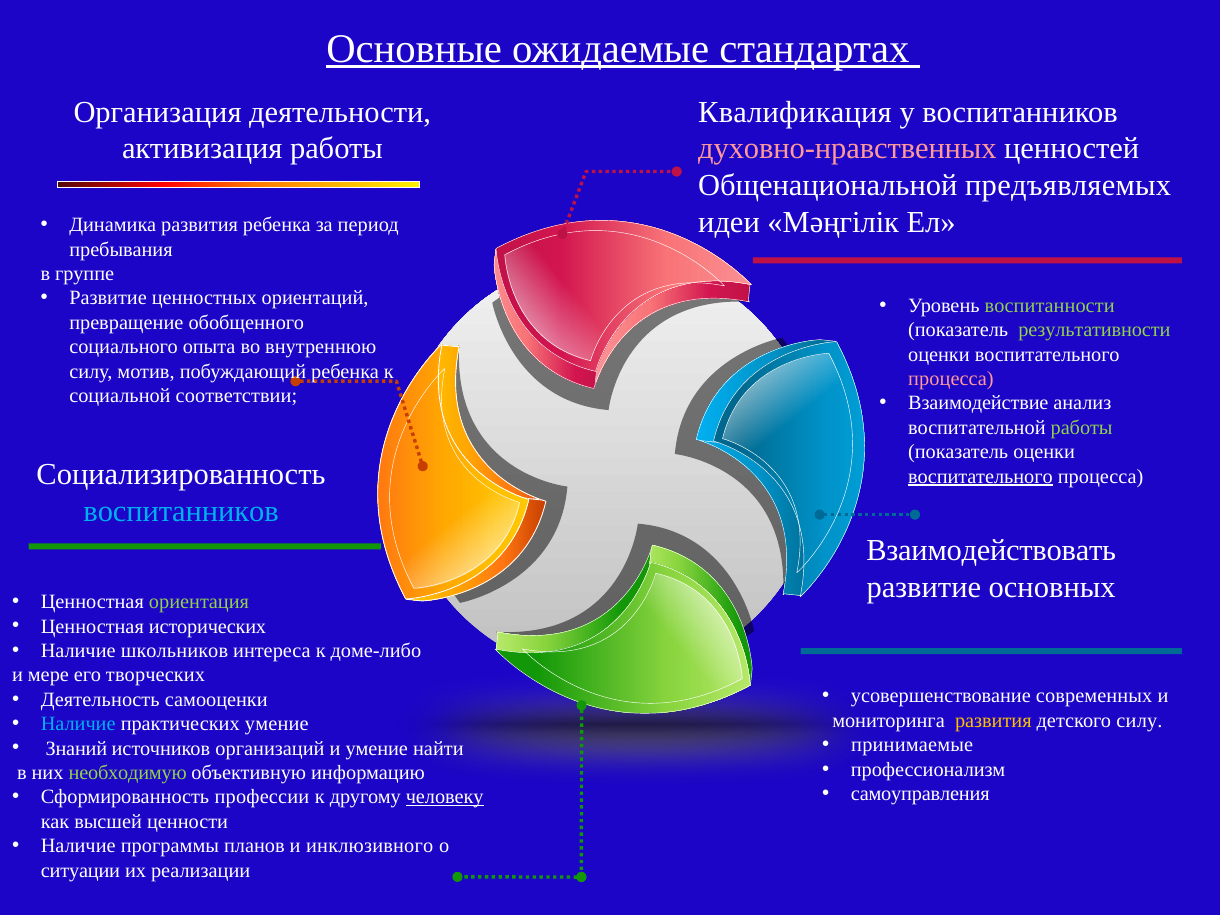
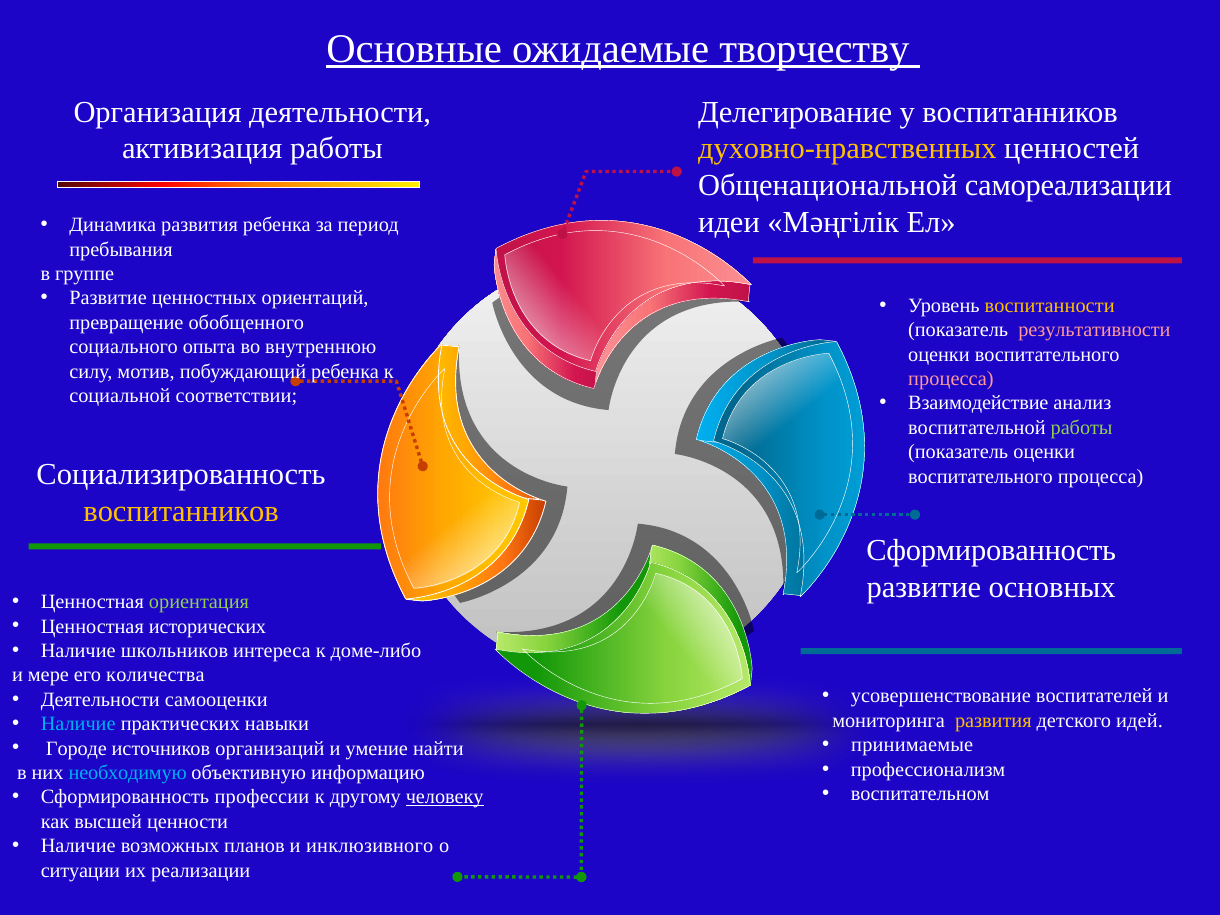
стандартах: стандартах -> творчеству (814, 49)
Квалификация: Квалификация -> Делегирование (795, 112)
духовно-нравственных colour: pink -> yellow (847, 149)
предъявляемых: предъявляемых -> самореализации (1068, 185)
воспитанности colour: light green -> yellow (1050, 305)
результативности colour: light green -> pink (1094, 330)
воспитательного underline: present -> none (980, 476)
воспитанников colour: light blue -> yellow (181, 511)
Взаимодействовать: Взаимодействовать -> Сформированность (991, 551)
творческих: творческих -> количества (155, 675)
современных: современных -> воспитателей (1094, 696)
Деятельность: Деятельность -> Деятельности (100, 700)
детского силу: силу -> идей (1140, 721)
практических умение: умение -> навыки (277, 724)
Знаний: Знаний -> Городе (76, 748)
необходимую colour: light green -> light blue (128, 773)
самоуправления: самоуправления -> воспитательном (920, 794)
программы: программы -> возможных (170, 846)
